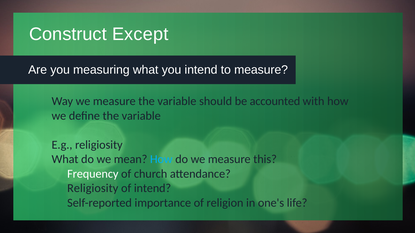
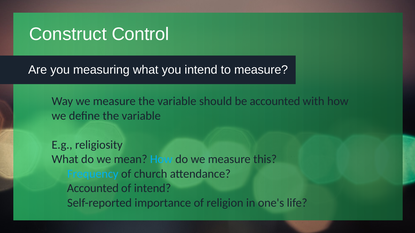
Except: Except -> Control (140, 34)
Frequency colour: white -> light blue (93, 174)
Religiosity: Religiosity -> Accounted (93, 189)
